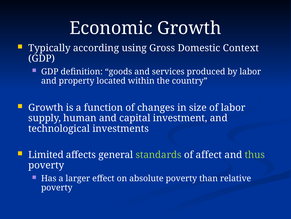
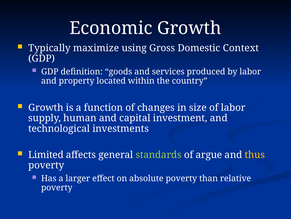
according: according -> maximize (96, 48)
affect: affect -> argue (209, 154)
thus colour: light green -> yellow (255, 154)
